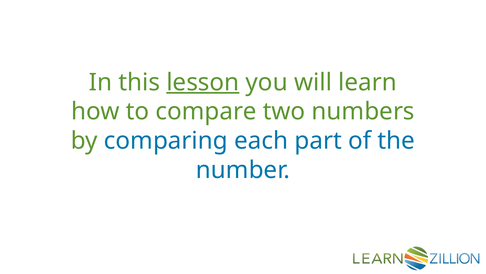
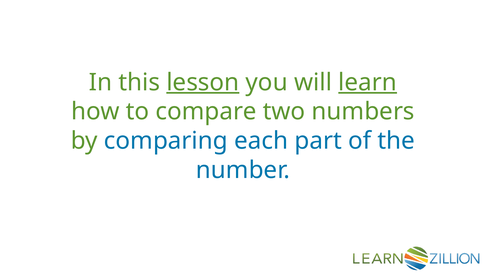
learn underline: none -> present (368, 82)
